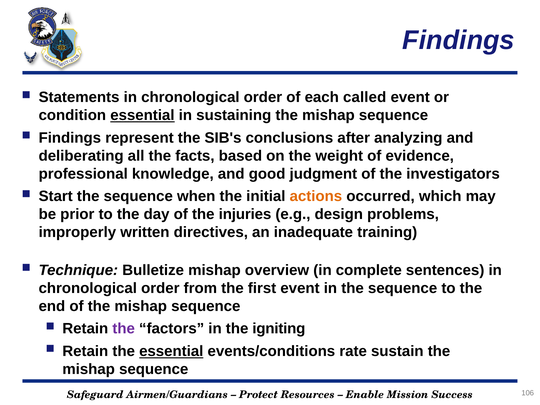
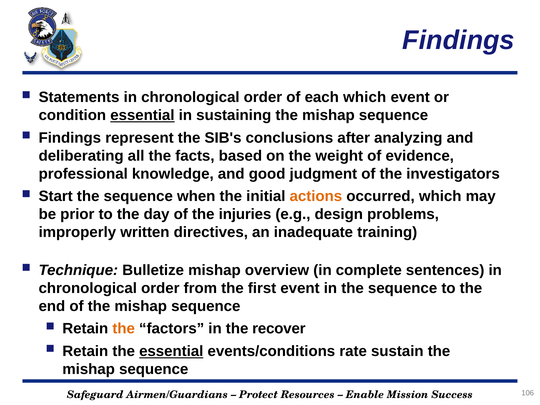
each called: called -> which (365, 97)
the colour: purple -> orange (124, 329)
igniting: igniting -> recover (279, 329)
